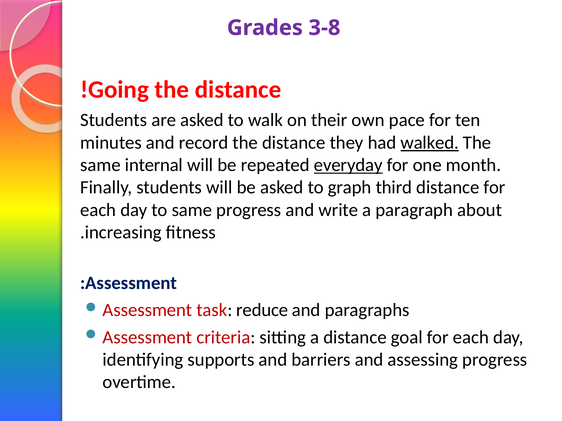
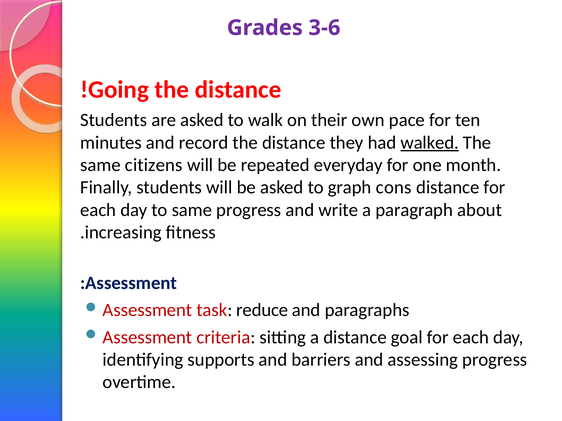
3-8: 3-8 -> 3-6 (324, 28)
internal: internal -> citizens (154, 165)
everyday underline: present -> none (348, 165)
third: third -> cons (394, 188)
